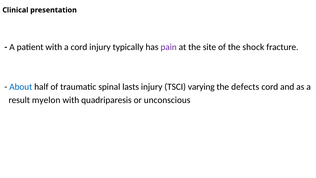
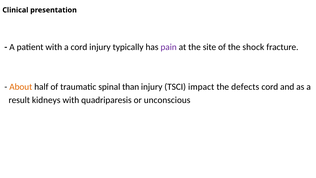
About colour: blue -> orange (21, 87)
lasts: lasts -> than (131, 87)
varying: varying -> impact (201, 87)
myelon: myelon -> kidneys (46, 100)
